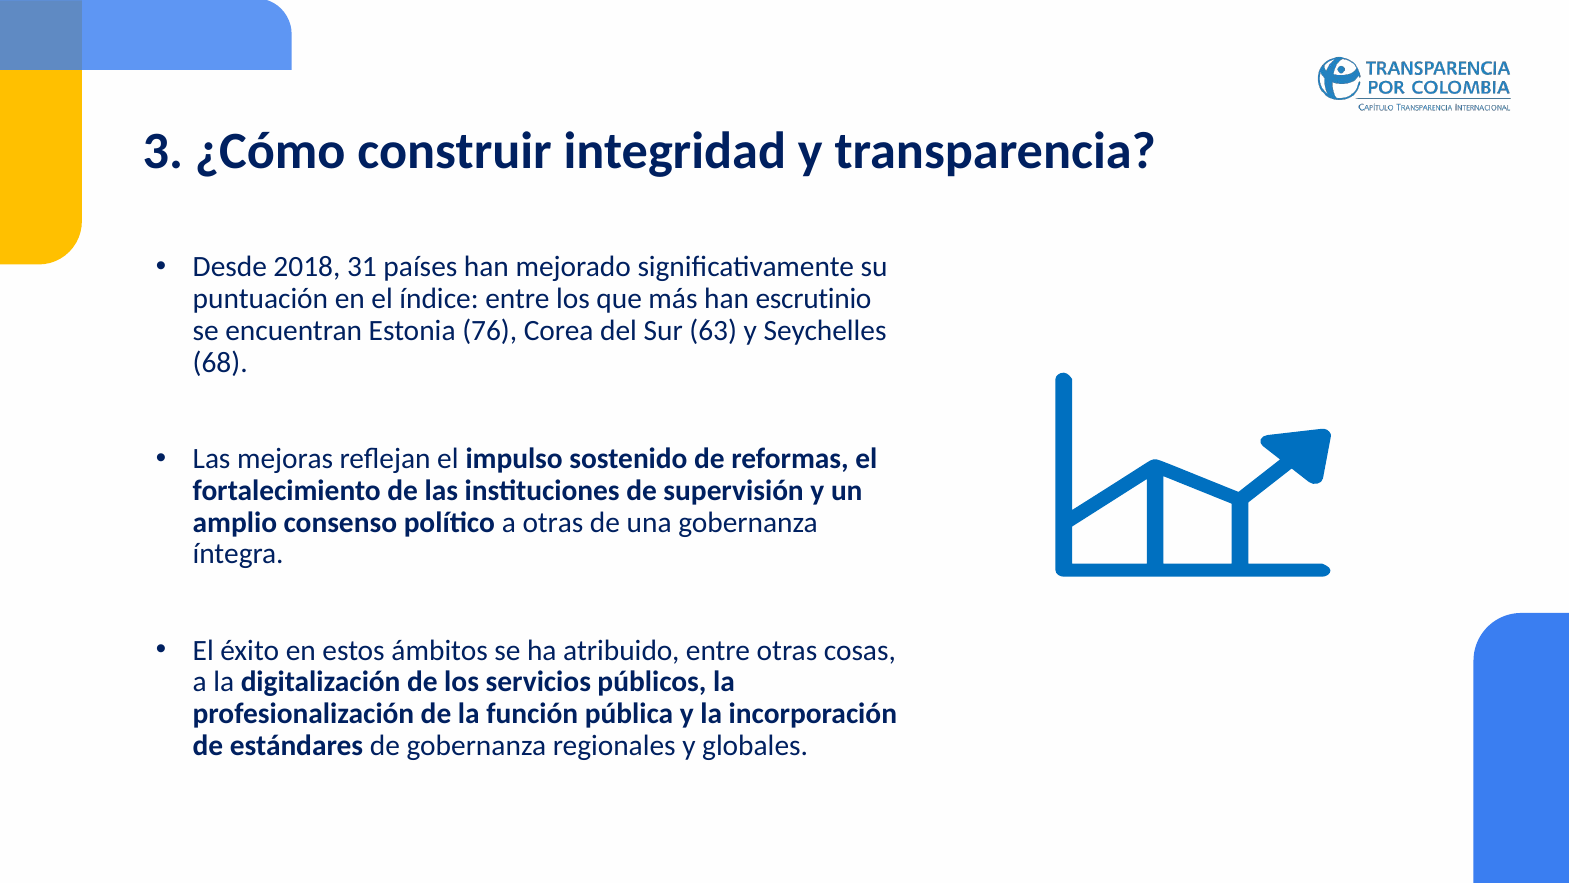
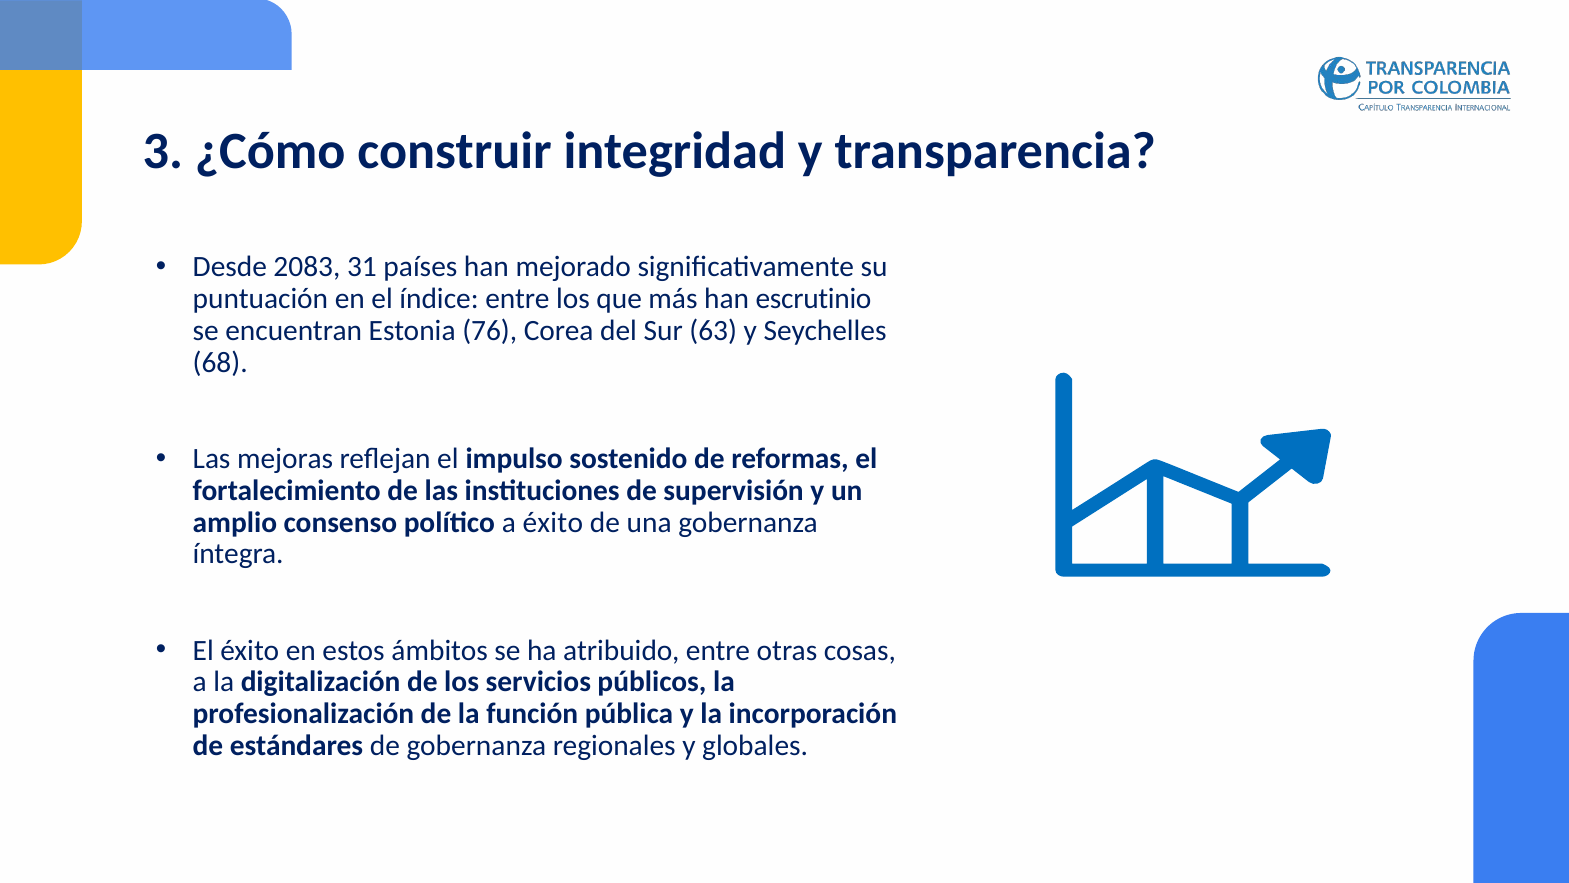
2018: 2018 -> 2083 (307, 267)
a otras: otras -> éxito (553, 522)
